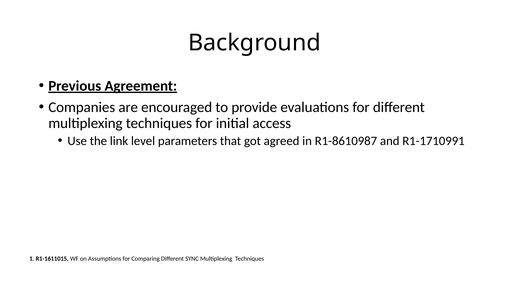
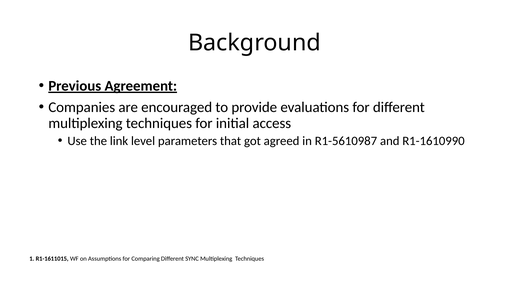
R1-8610987: R1-8610987 -> R1-5610987 (346, 141)
R1-1710991: R1-1710991 -> R1-1610990 (434, 141)
